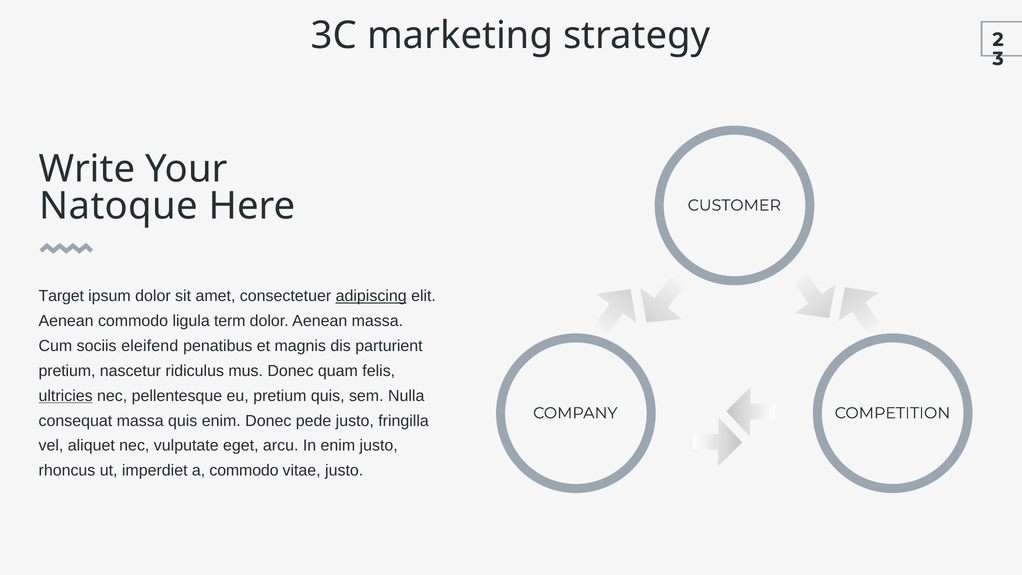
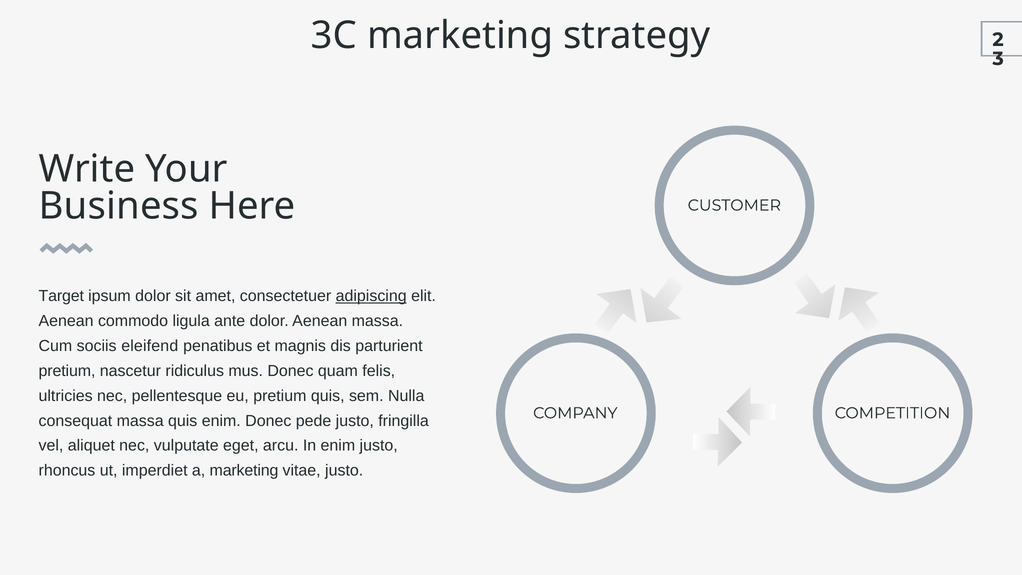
Natoque: Natoque -> Business (119, 206)
term: term -> ante (230, 321)
ultricies underline: present -> none (66, 396)
a commodo: commodo -> marketing (244, 471)
